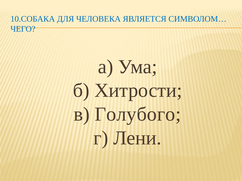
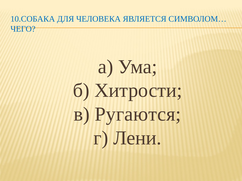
Голубого: Голубого -> Ругаются (138, 114)
